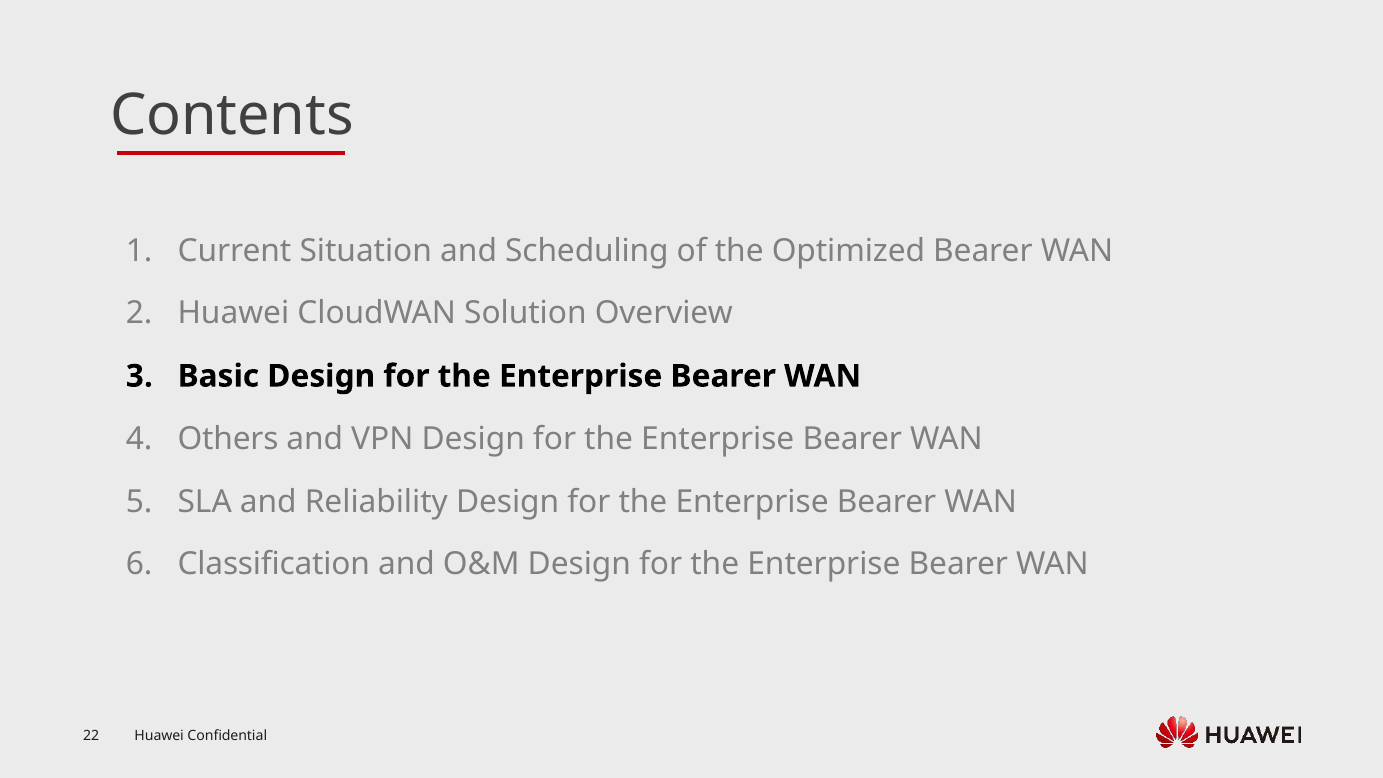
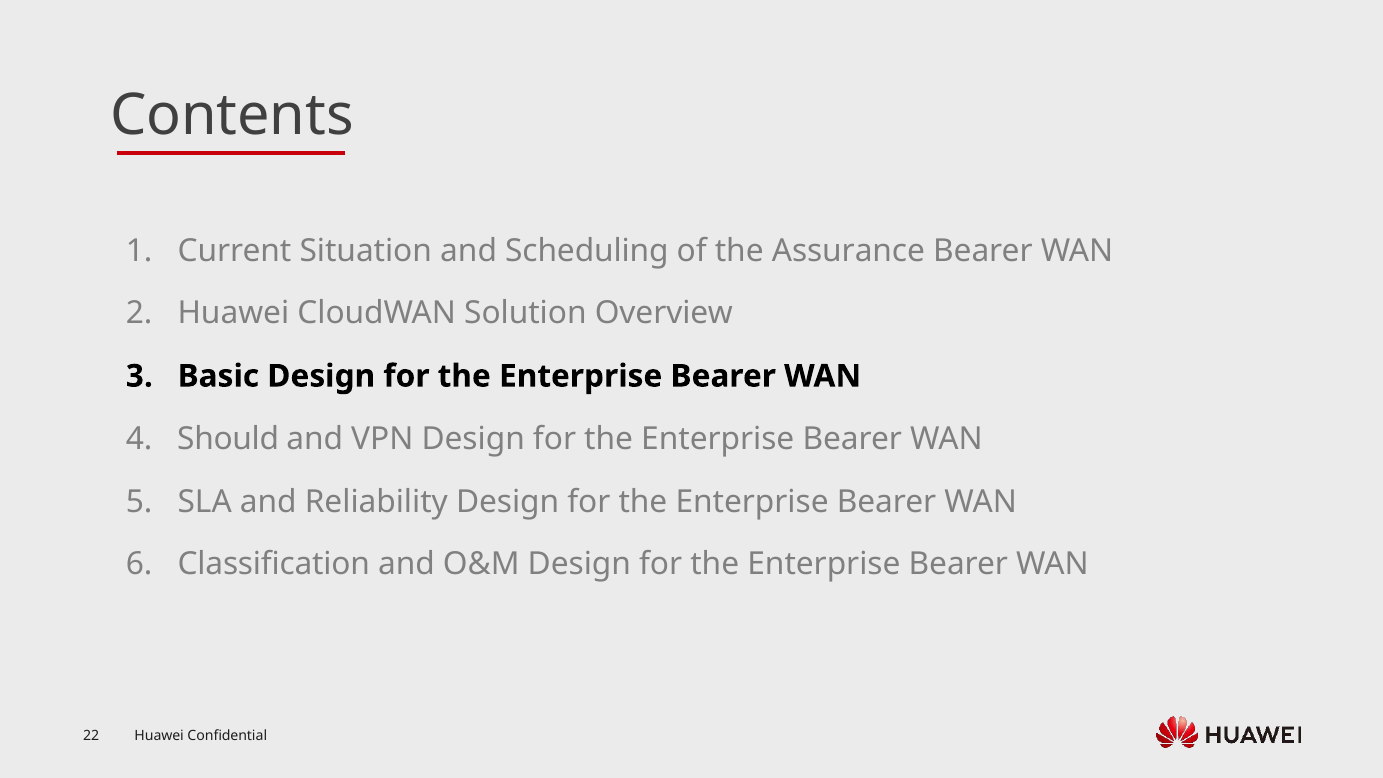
Optimized: Optimized -> Assurance (848, 251)
Others: Others -> Should (228, 439)
